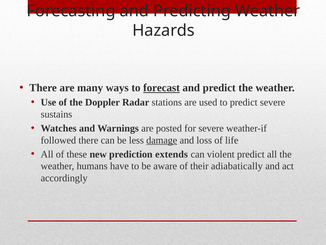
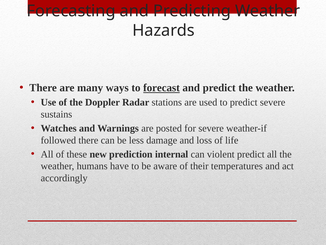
damage underline: present -> none (162, 140)
extends: extends -> internal (172, 154)
adiabatically: adiabatically -> temperatures (237, 166)
